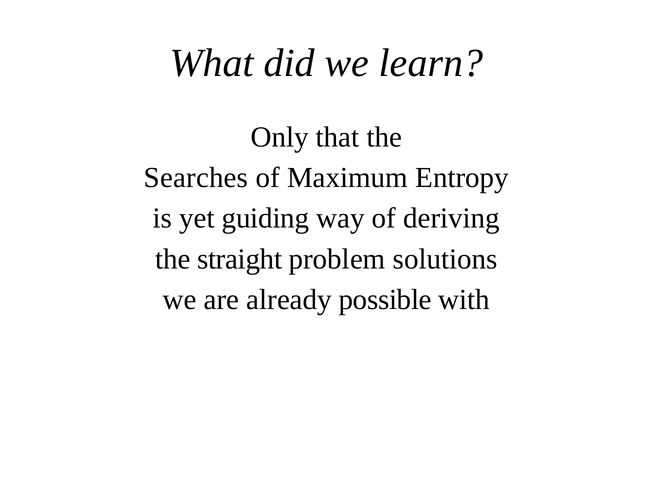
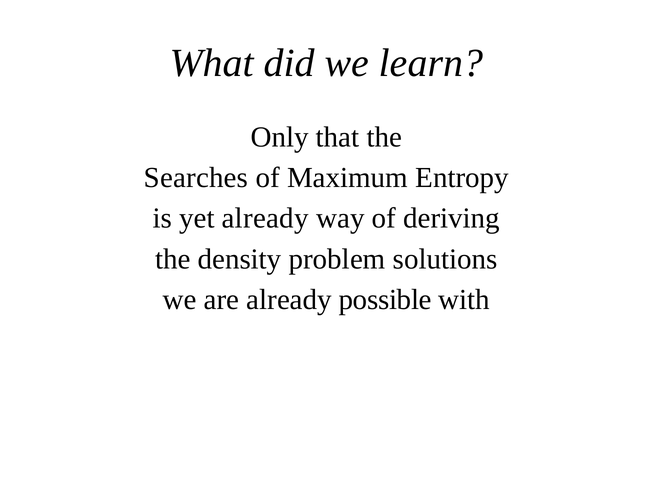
yet guiding: guiding -> already (265, 218)
straight: straight -> density (240, 259)
